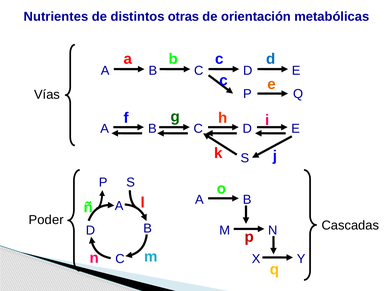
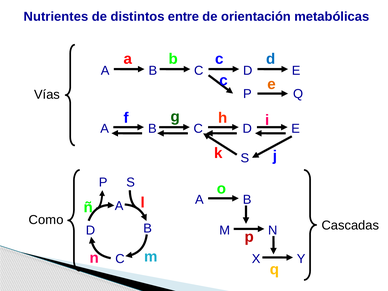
otras: otras -> entre (184, 17)
Poder: Poder -> Como (46, 220)
